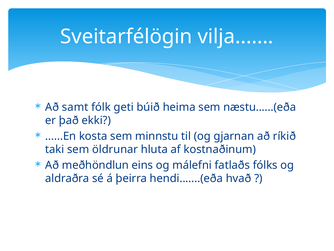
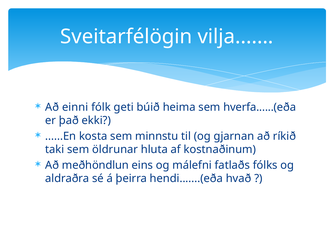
samt: samt -> einni (75, 107)
næstu......(eða: næstu......(eða -> hverfa......(eða (260, 107)
